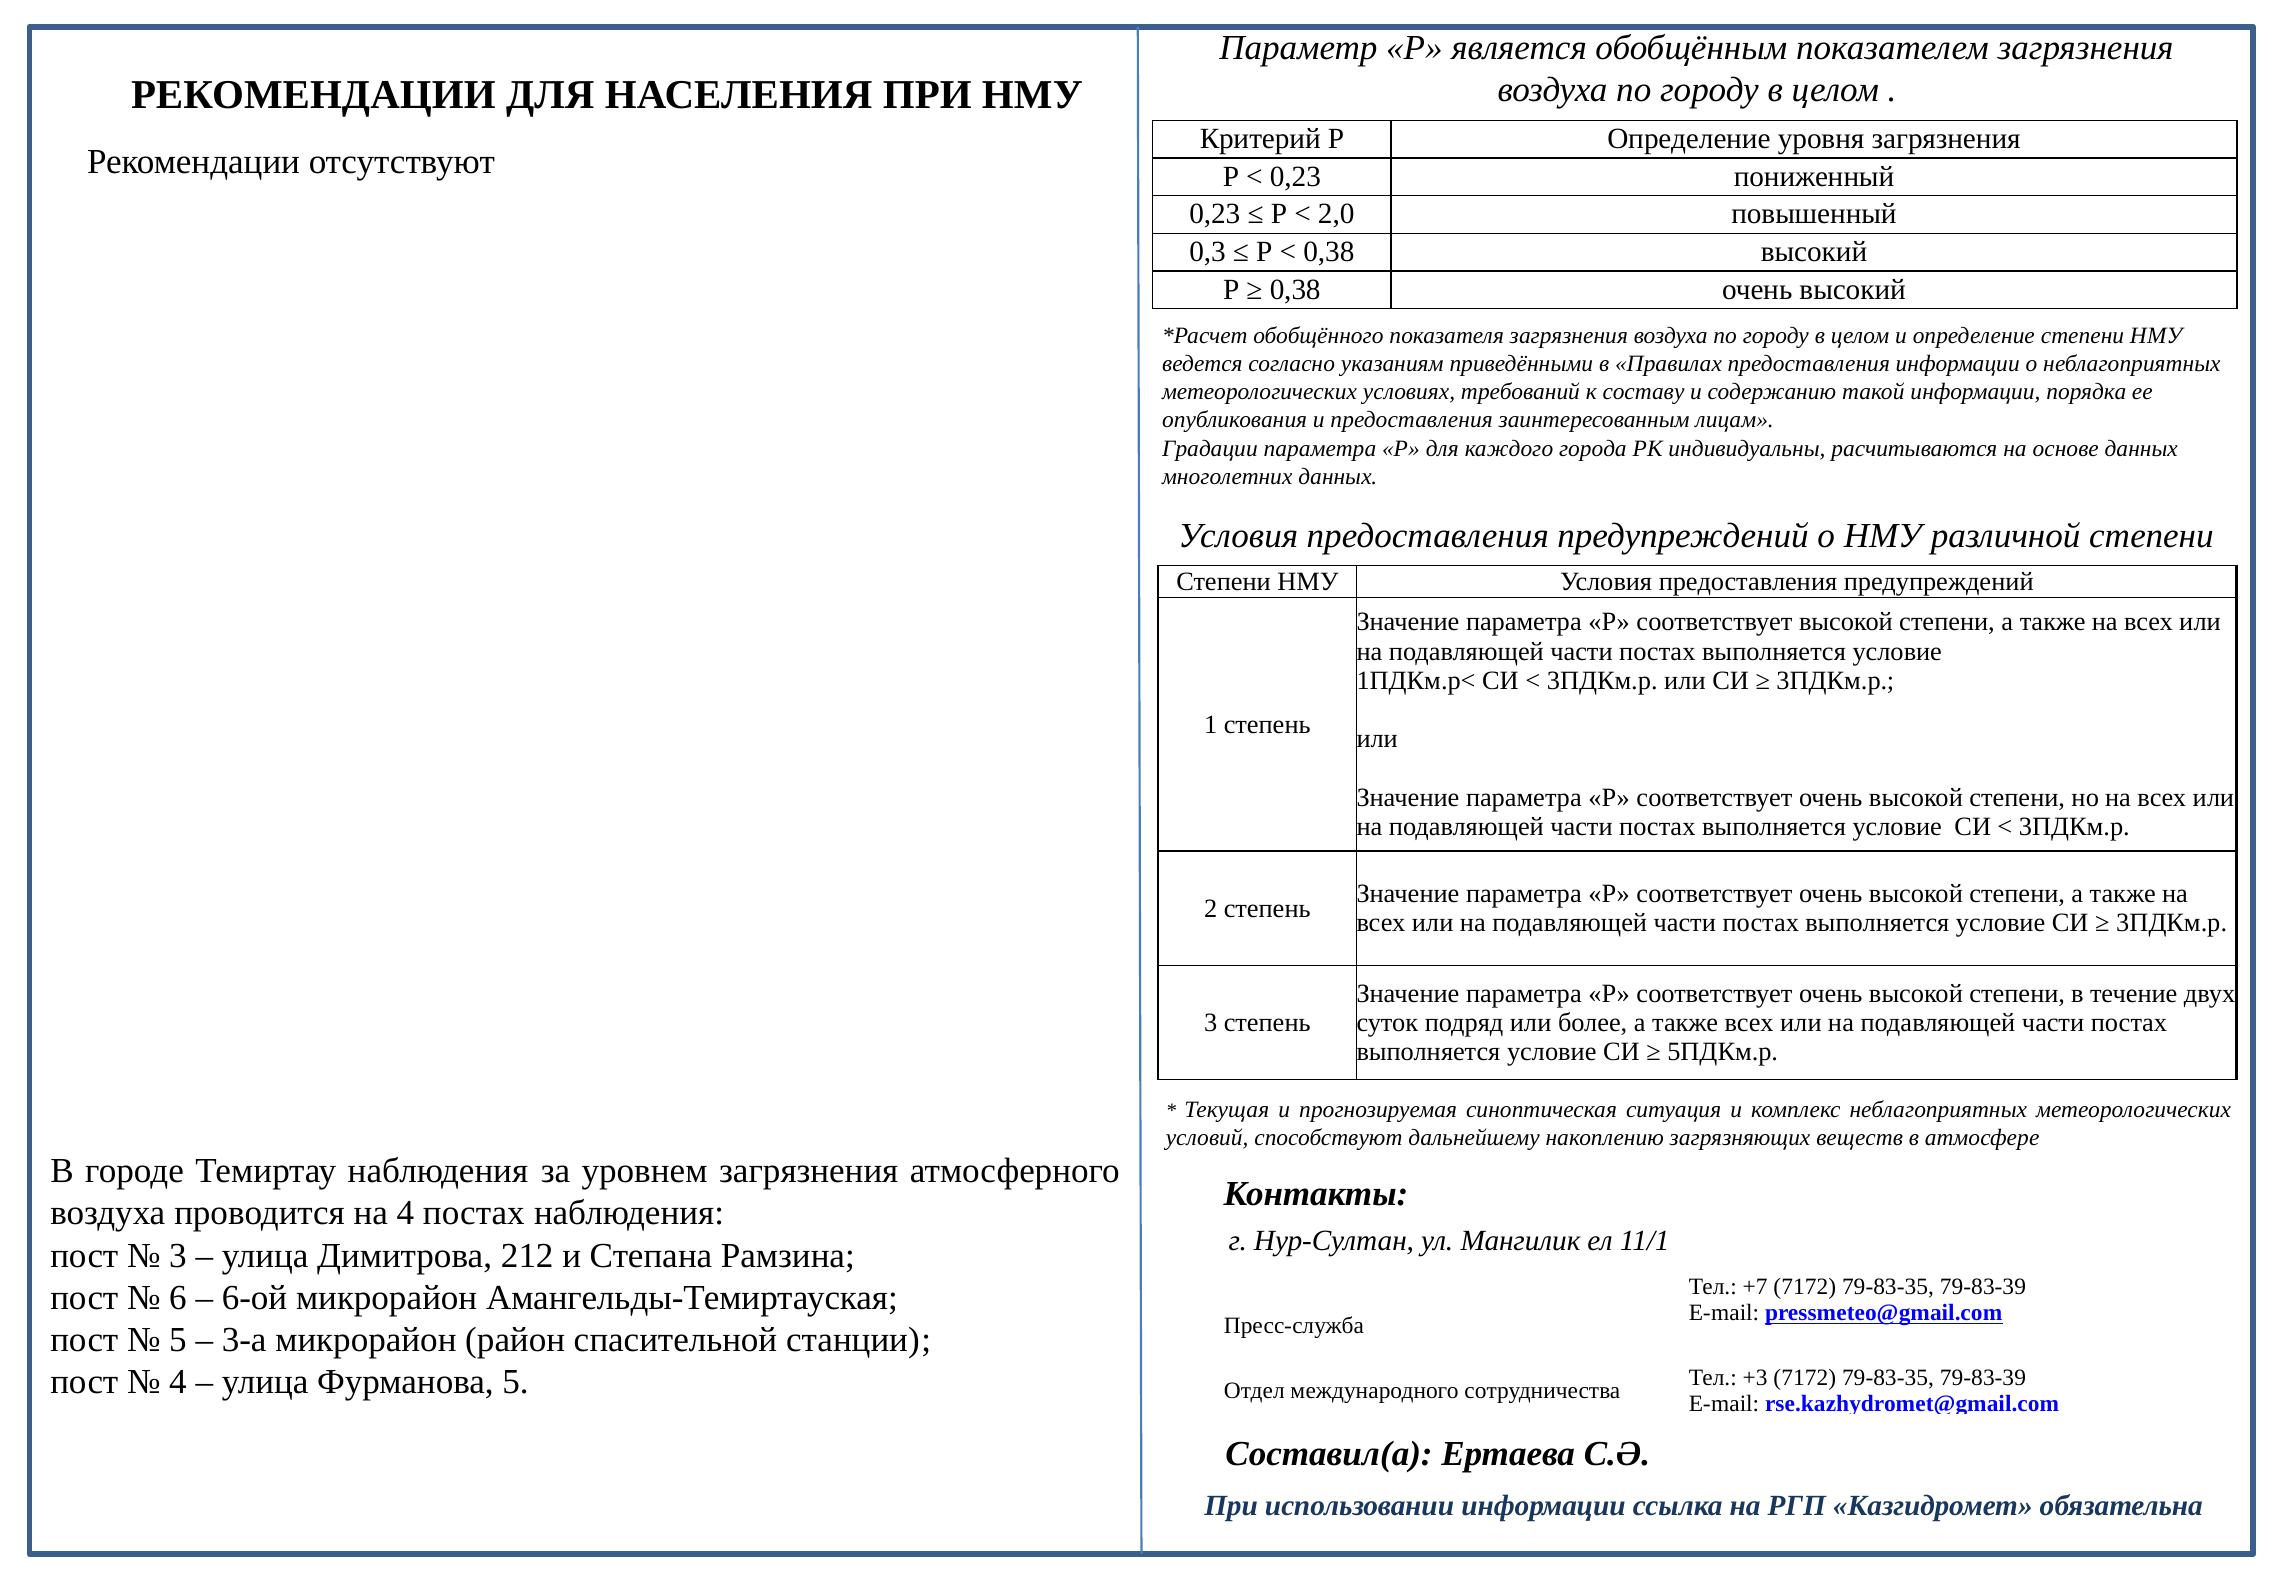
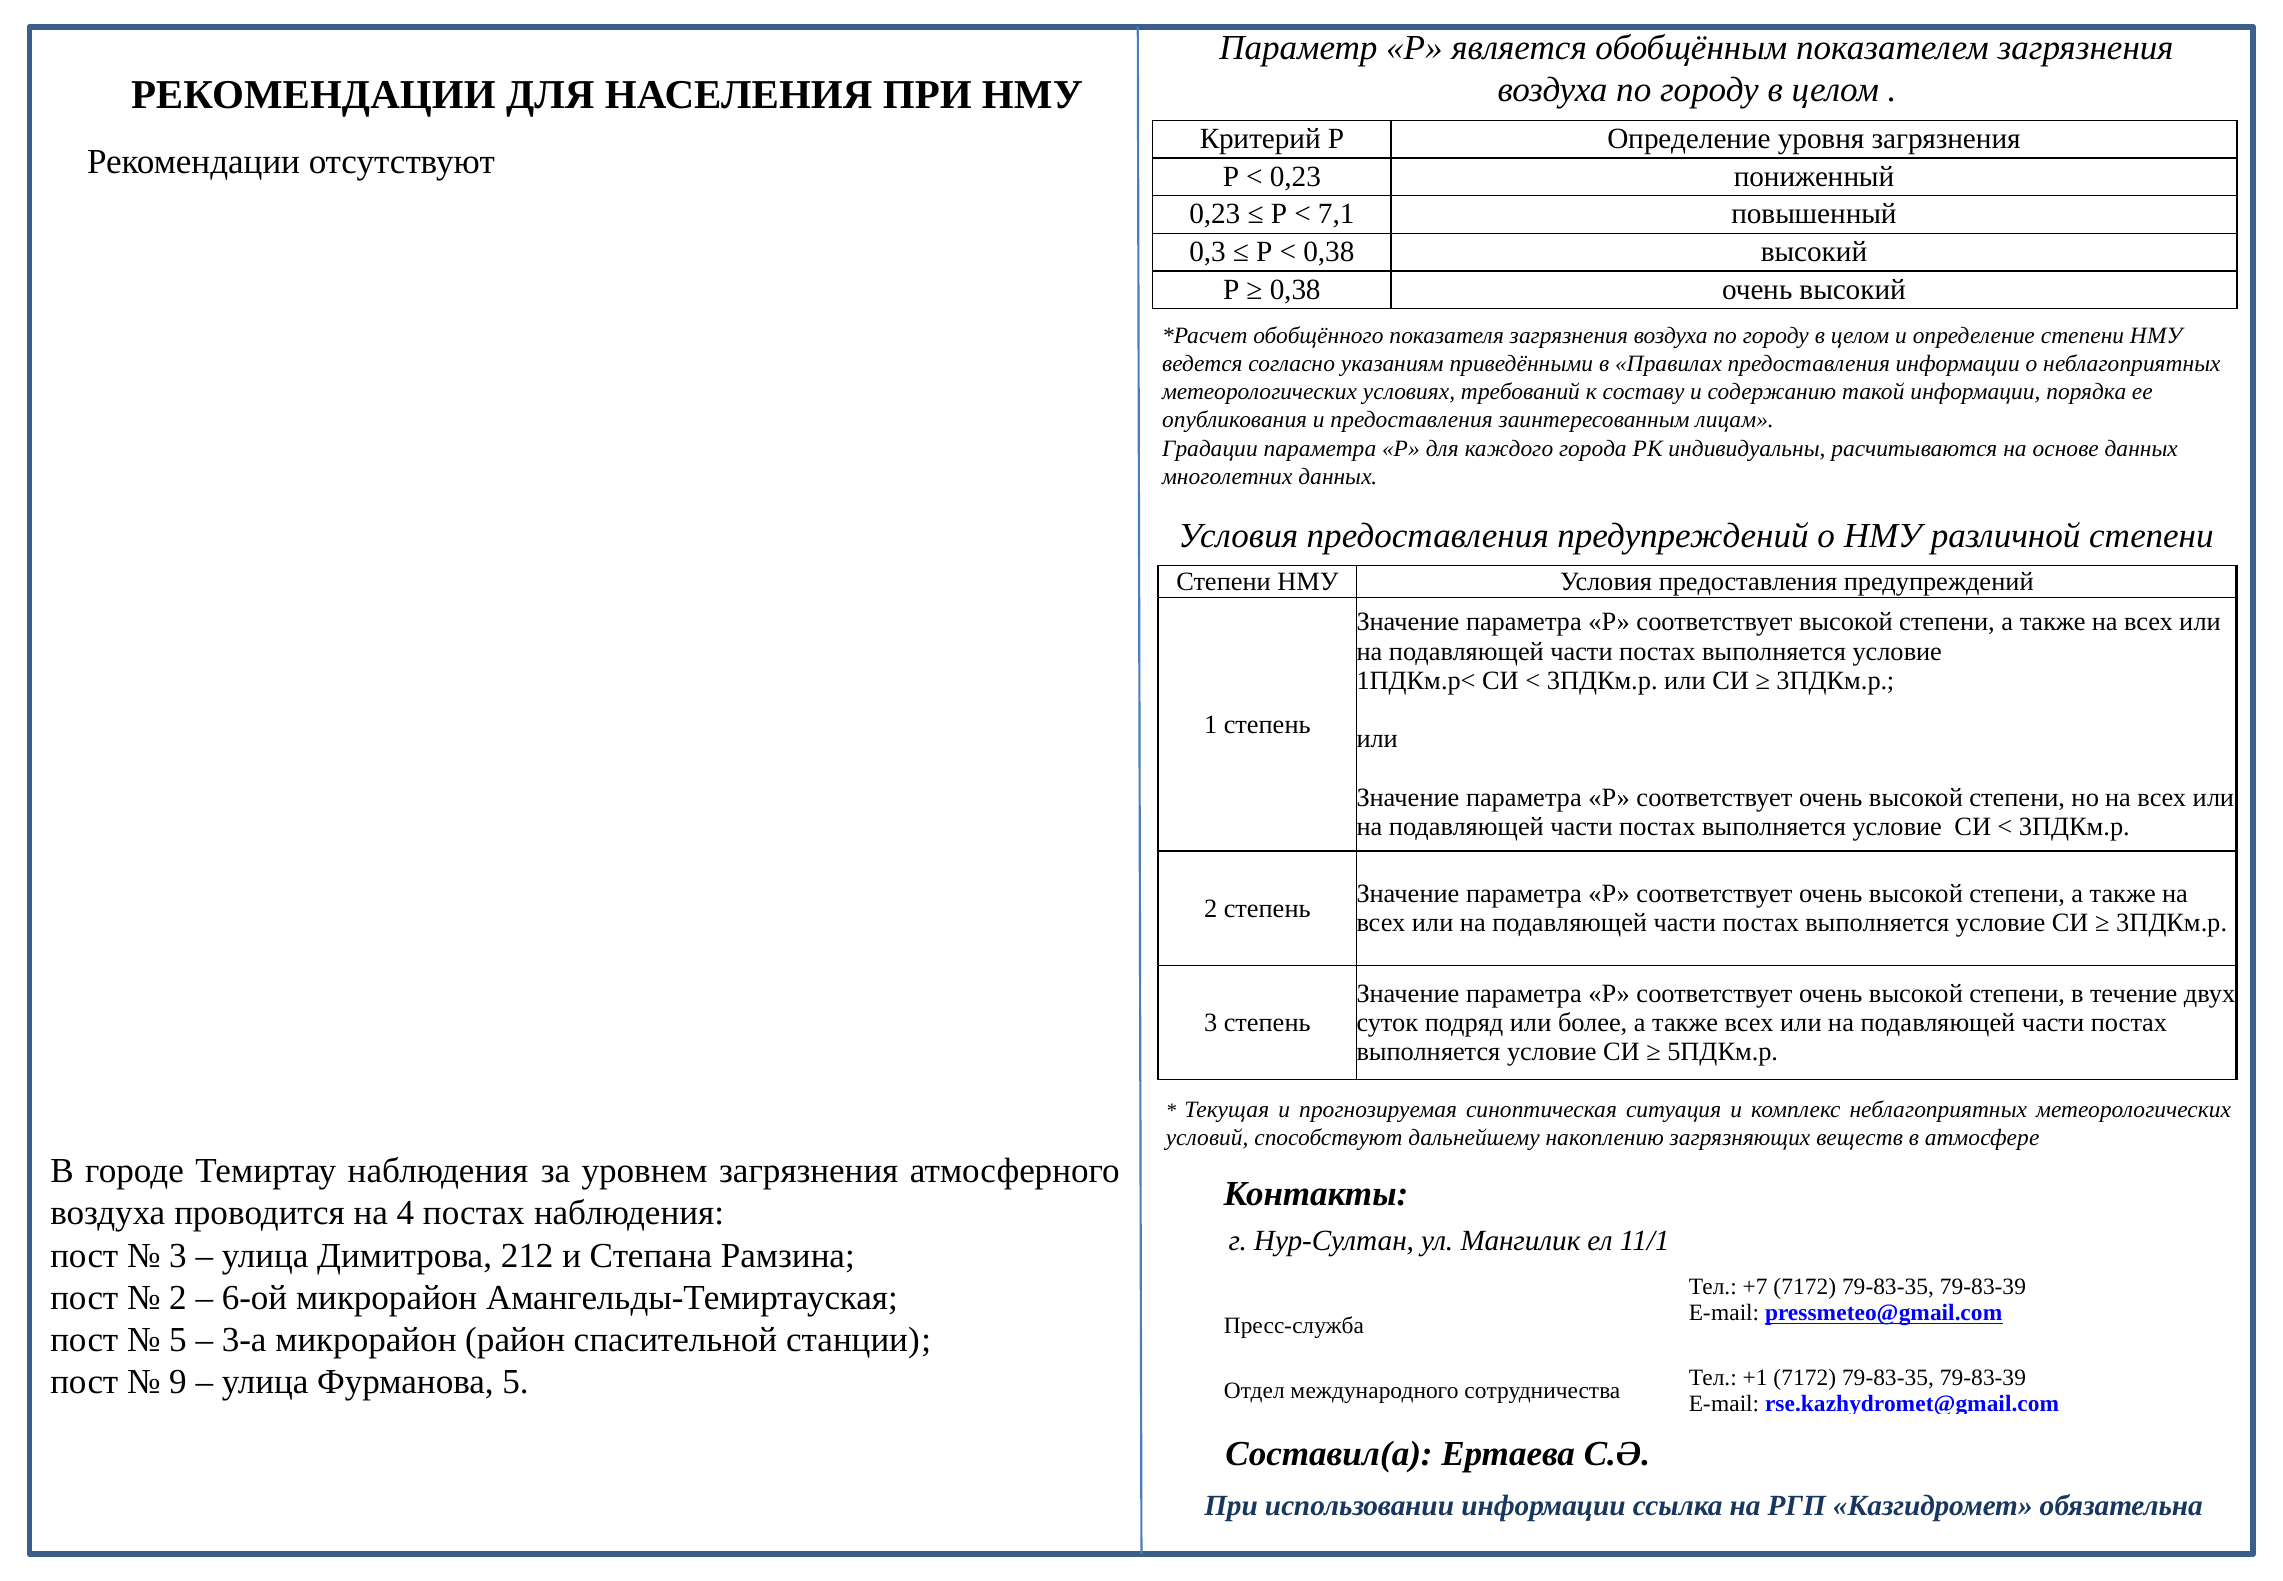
2,0: 2,0 -> 7,1 (1336, 214)
6: 6 -> 2 (178, 1297)
4: 4 -> 9 (178, 1382)
+3: +3 -> +1 (1755, 1378)
